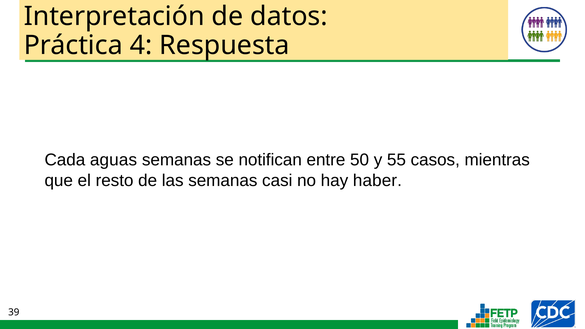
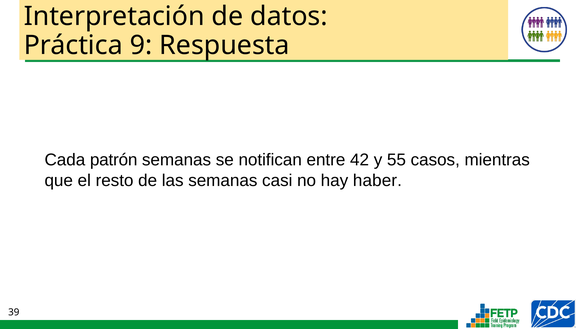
4: 4 -> 9 (141, 45)
aguas: aguas -> patrón (114, 160)
50: 50 -> 42 (360, 160)
